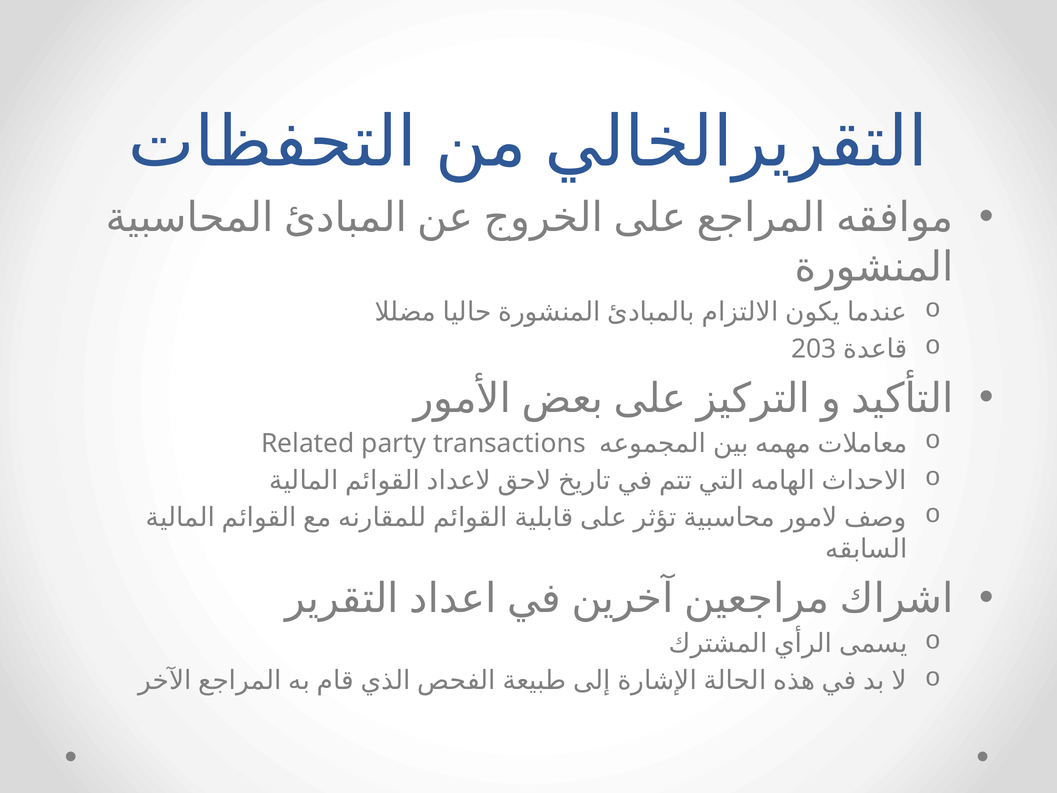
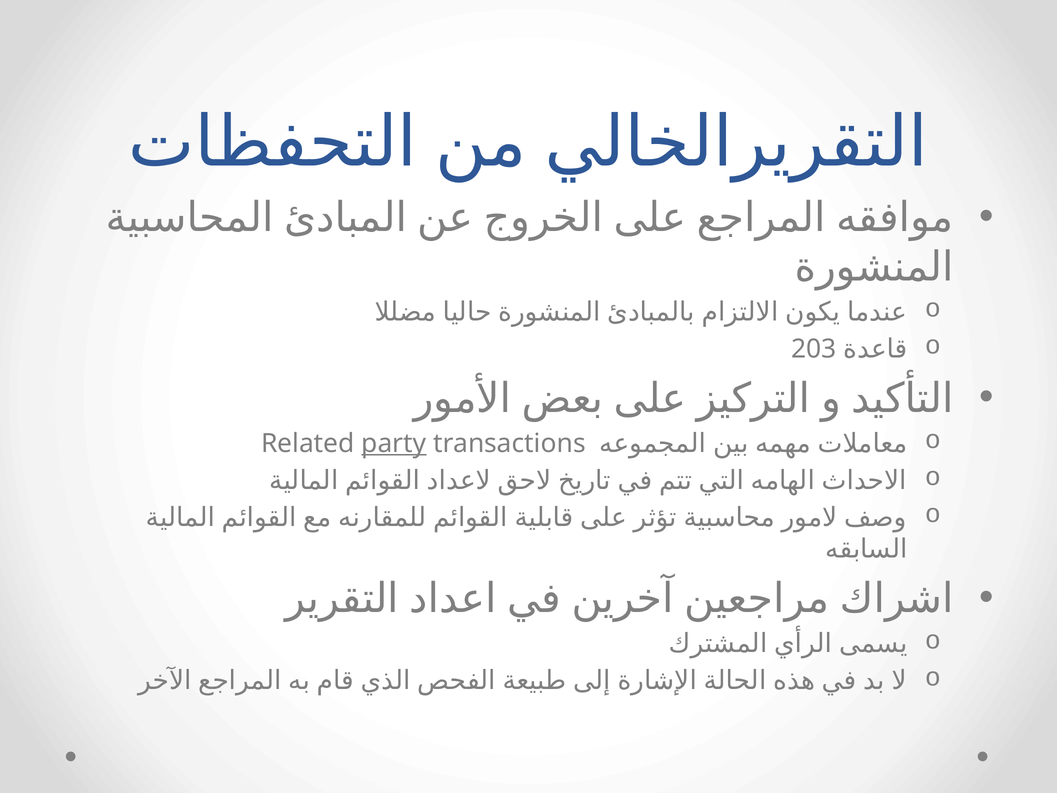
party underline: none -> present (394, 443)
